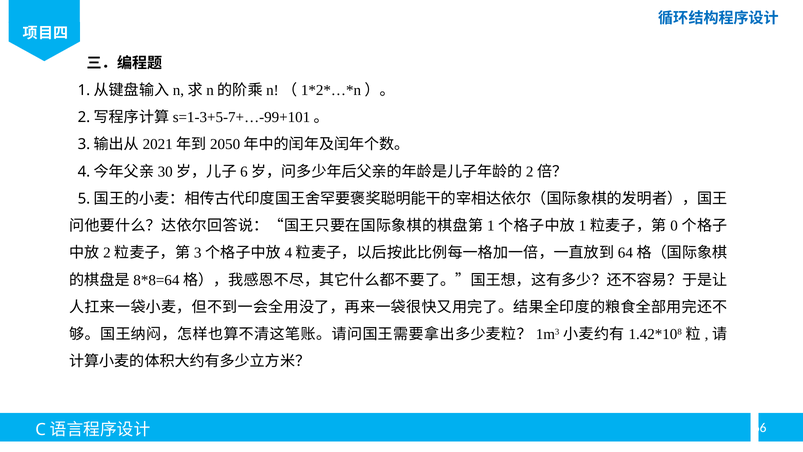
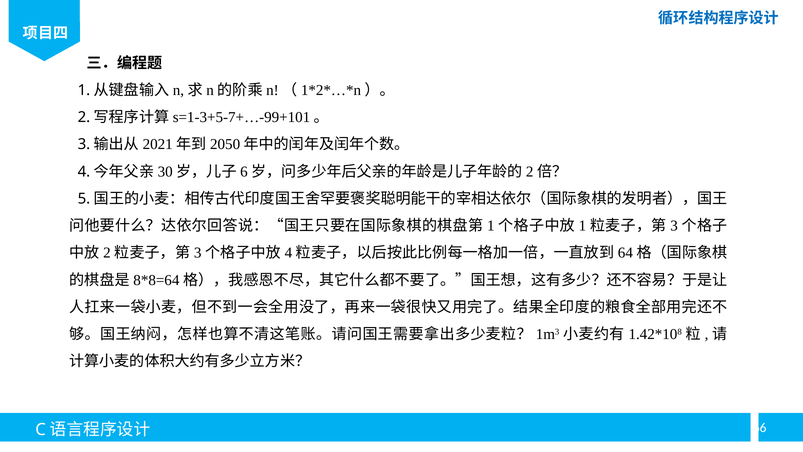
0: 0 -> 3 (674, 226)
